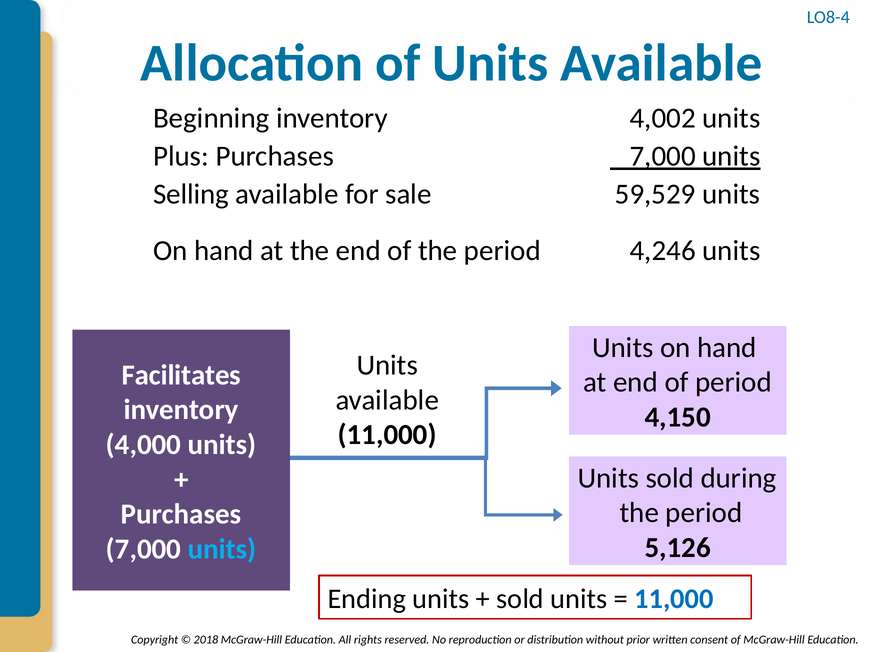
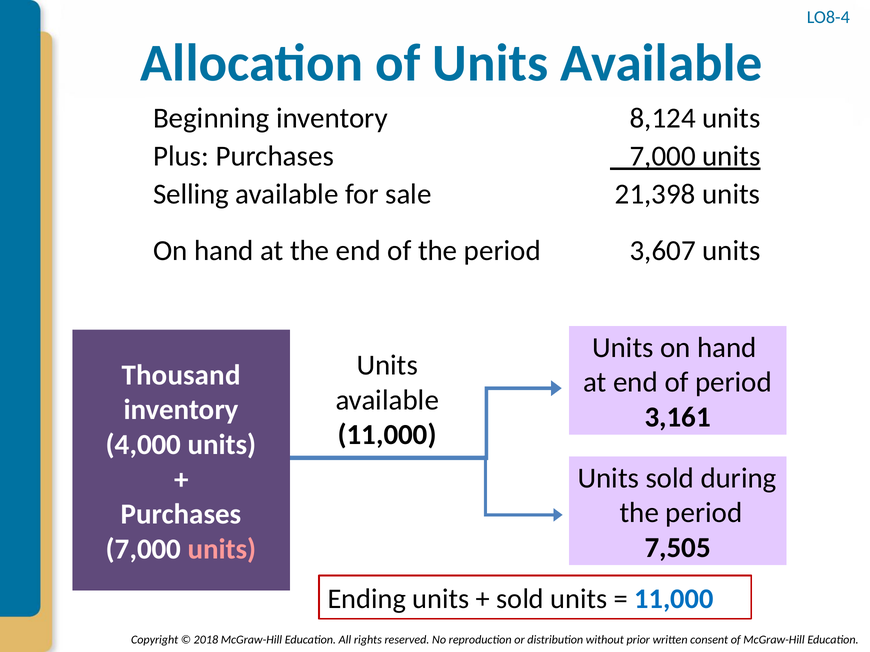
4,002: 4,002 -> 8,124 (663, 118)
59,529: 59,529 -> 21,398 (655, 194)
4,246: 4,246 -> 3,607 (663, 251)
Facilitates: Facilitates -> Thousand (181, 375)
4,150: 4,150 -> 3,161 (678, 417)
5,126: 5,126 -> 7,505 (678, 548)
units colour: light blue -> pink (222, 549)
